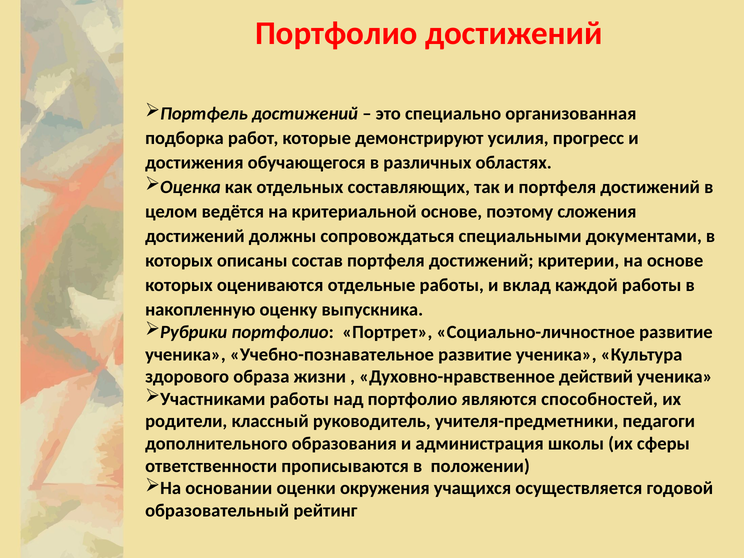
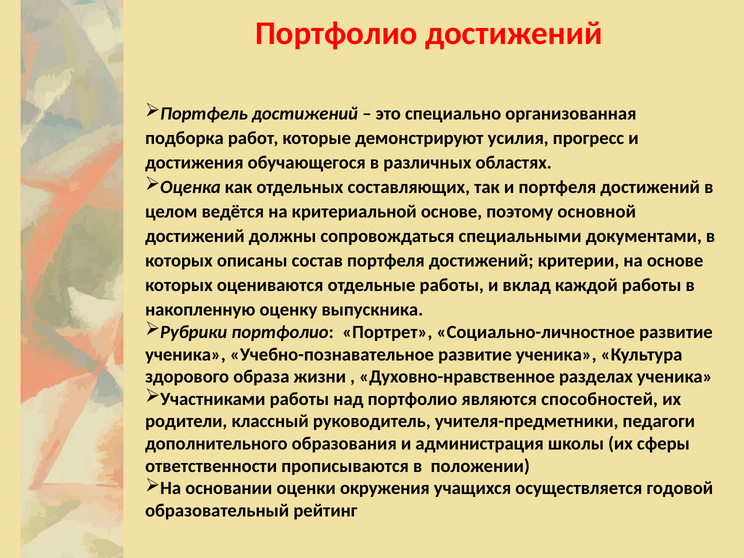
сложения: сложения -> основной (597, 212)
действий: действий -> разделах (596, 377)
